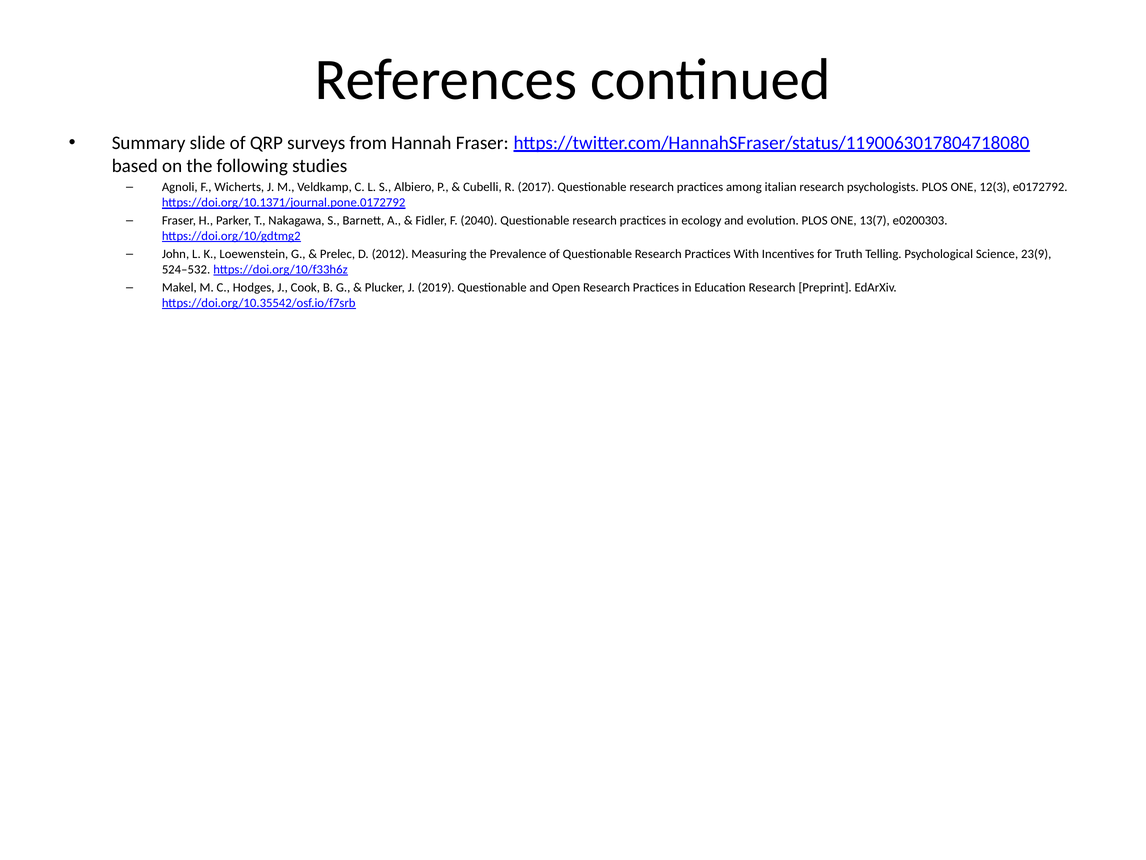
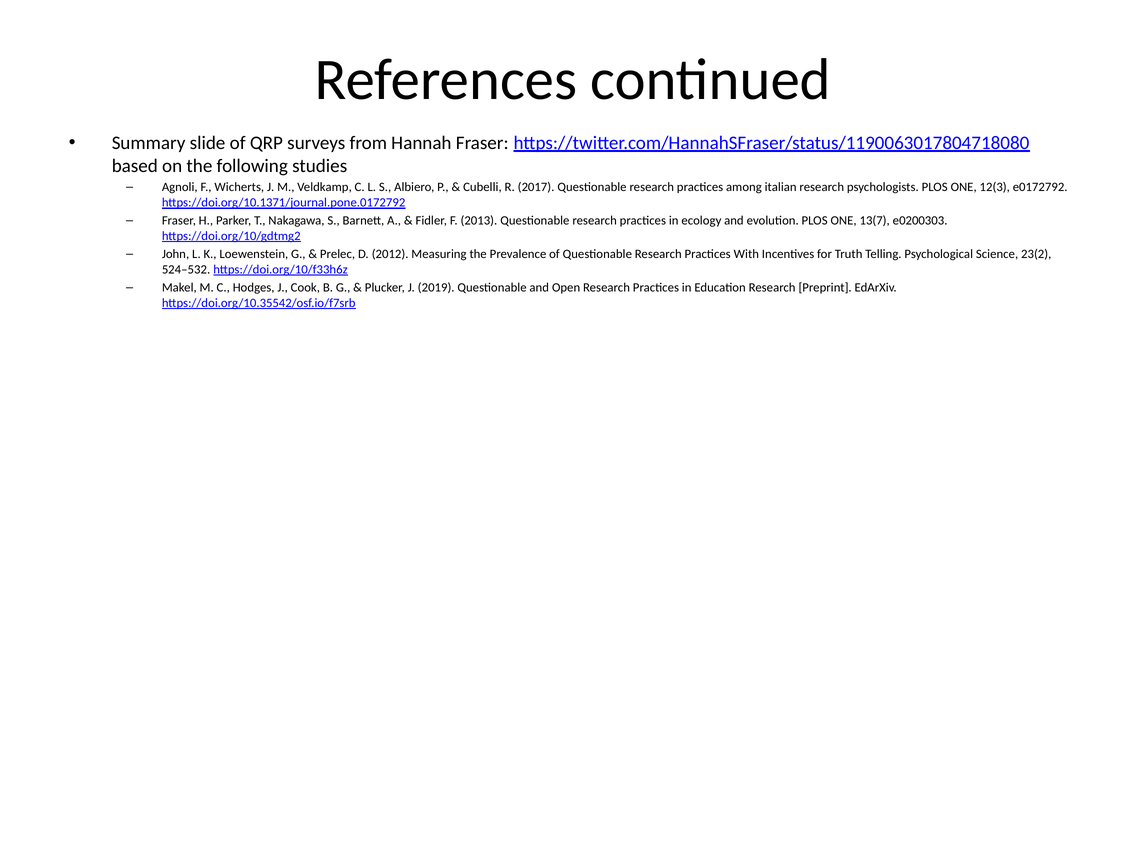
2040: 2040 -> 2013 (479, 221)
23(9: 23(9 -> 23(2 (1036, 254)
